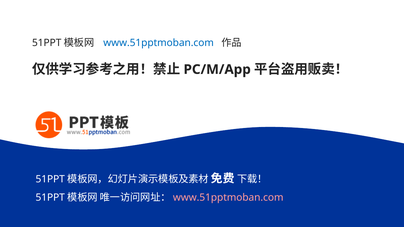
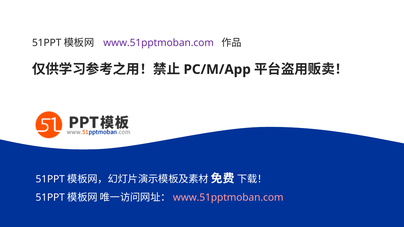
www.51pptmoban.com colour: blue -> purple (159, 43)
